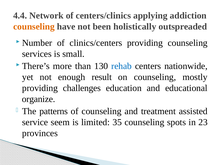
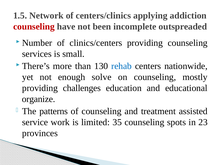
4.4: 4.4 -> 1.5 (20, 16)
counseling colour: orange -> red (34, 27)
holistically: holistically -> incomplete (135, 27)
result: result -> solve (102, 77)
seem: seem -> work (60, 123)
